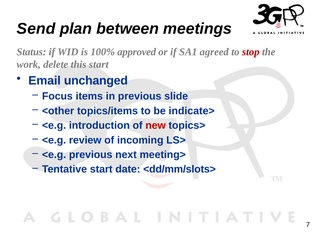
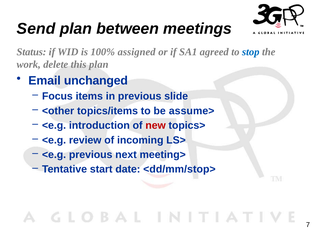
approved: approved -> assigned (137, 52)
stop colour: red -> blue (251, 52)
this start: start -> plan (99, 64)
indicate>: indicate> -> assume> (192, 111)
<dd/mm/slots>: <dd/mm/slots> -> <dd/mm/stop> (179, 169)
